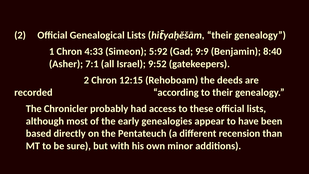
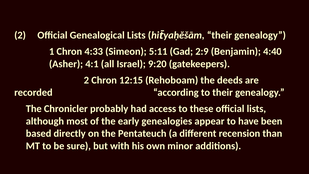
5:92: 5:92 -> 5:11 (158, 52)
9:9: 9:9 -> 2:9 (202, 52)
8:40: 8:40 -> 4:40 (272, 52)
7:1: 7:1 -> 4:1 (92, 64)
9:52: 9:52 -> 9:20 (157, 64)
